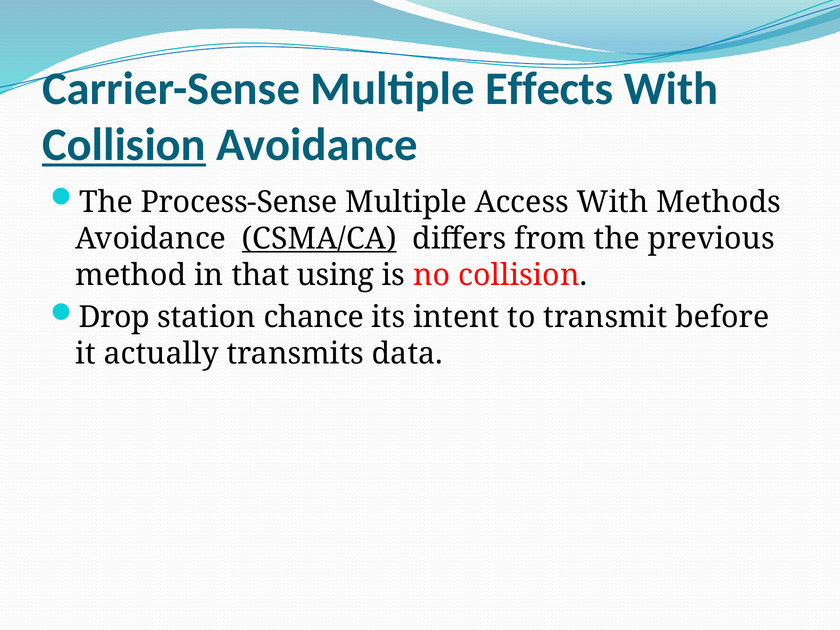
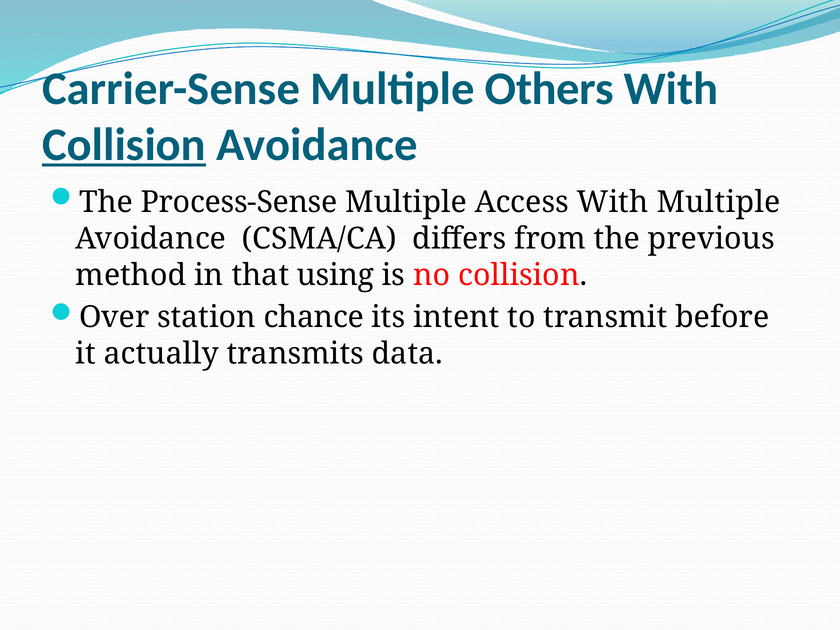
Effects: Effects -> Others (549, 89)
With Methods: Methods -> Multiple (719, 202)
CSMA/CA underline: present -> none (319, 239)
Drop: Drop -> Over (114, 317)
